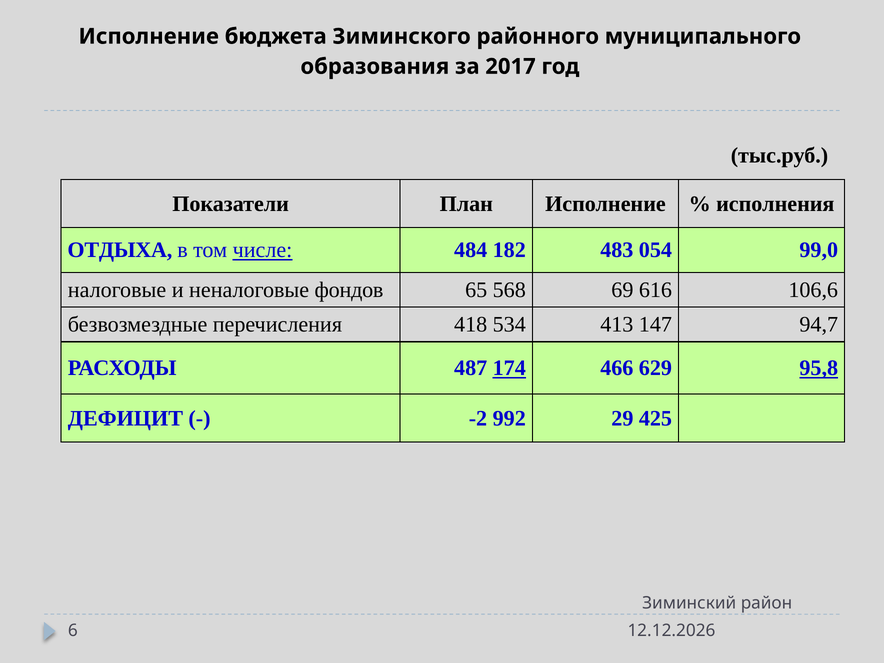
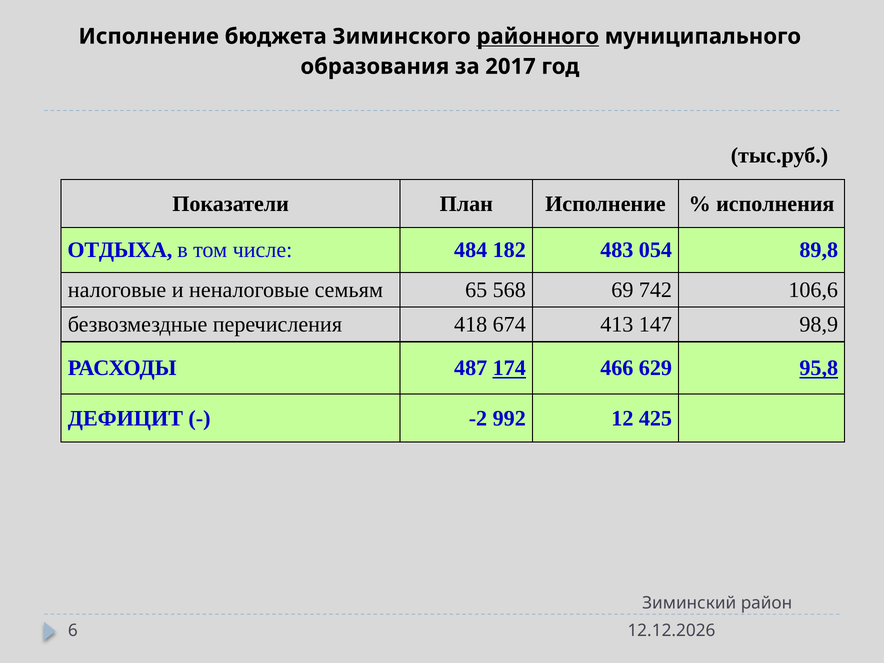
районного underline: none -> present (538, 36)
числе underline: present -> none (263, 250)
99,0: 99,0 -> 89,8 (819, 250)
фондов: фондов -> семьям (349, 290)
616: 616 -> 742 (655, 290)
534: 534 -> 674 (509, 325)
94,7: 94,7 -> 98,9 (819, 325)
29: 29 -> 12 (622, 418)
